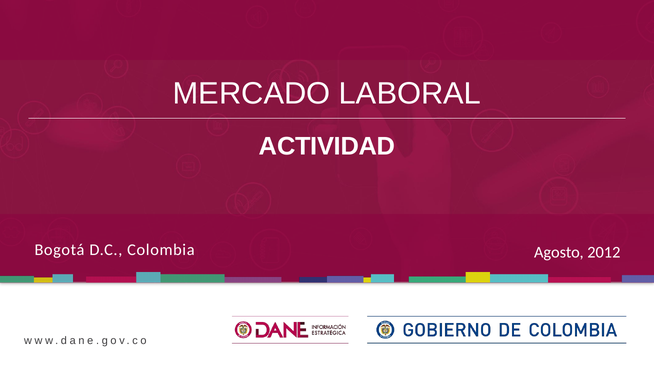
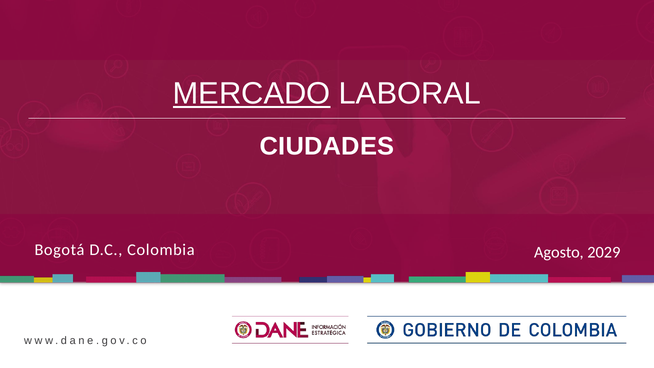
MERCADO underline: none -> present (252, 94)
ACTIVIDAD: ACTIVIDAD -> CIUDADES (327, 146)
2012: 2012 -> 2029 (604, 252)
